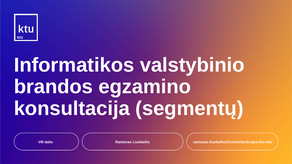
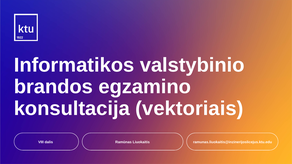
segmentų: segmentų -> vektoriais (189, 109)
